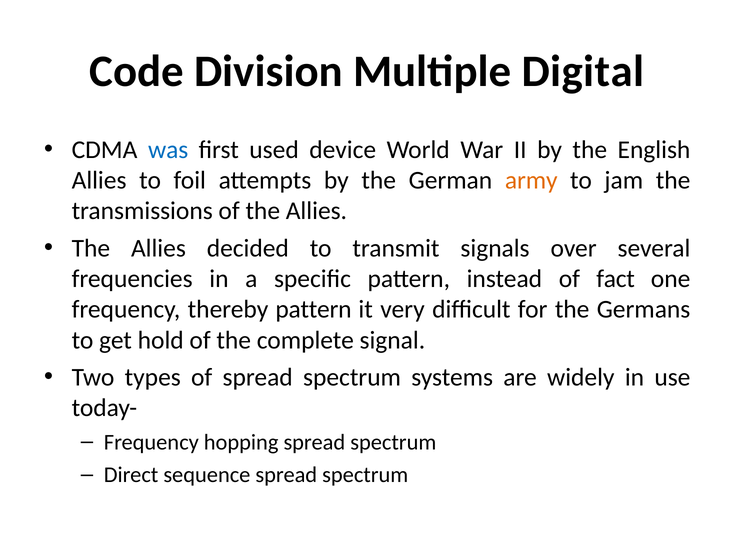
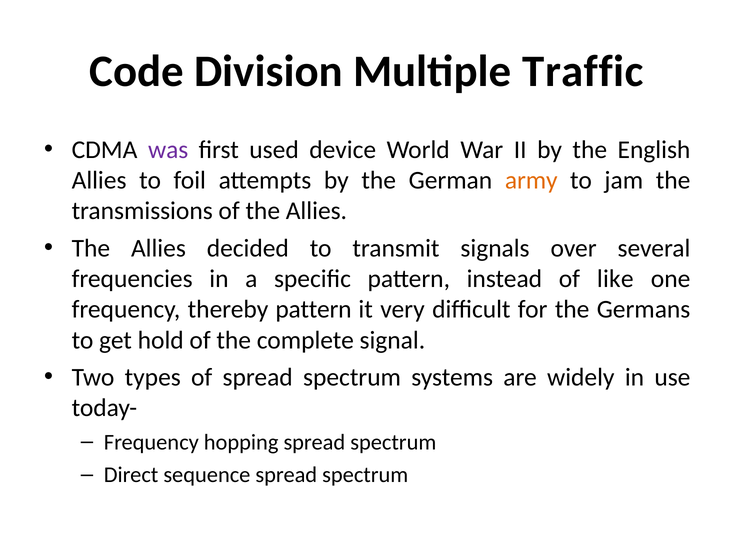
Digital: Digital -> Traffic (583, 71)
was colour: blue -> purple (168, 149)
fact: fact -> like (615, 278)
